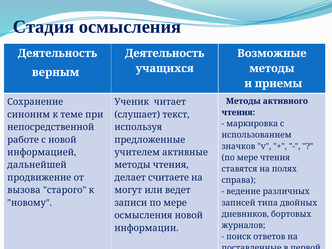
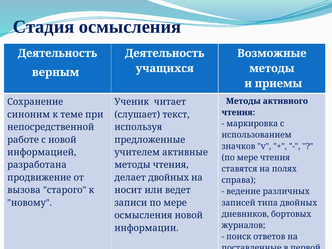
дальнейшей: дальнейшей -> разработана (37, 165)
делает считаете: считаете -> двойных (169, 178)
могут: могут -> носит (128, 190)
